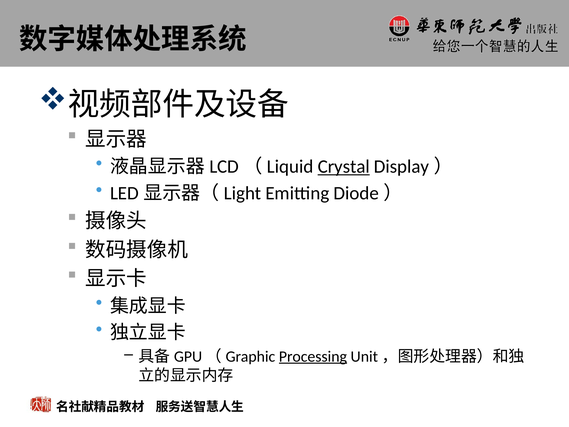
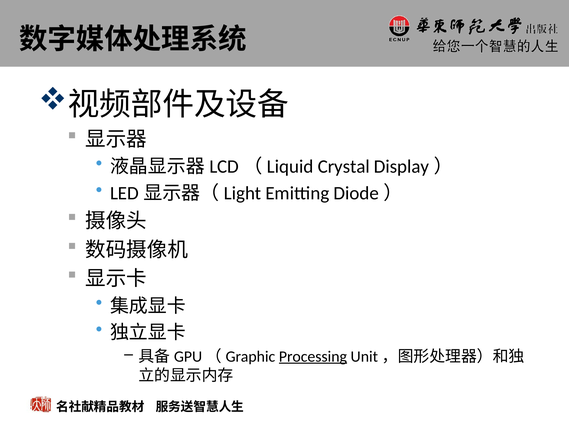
Crystal underline: present -> none (344, 167)
